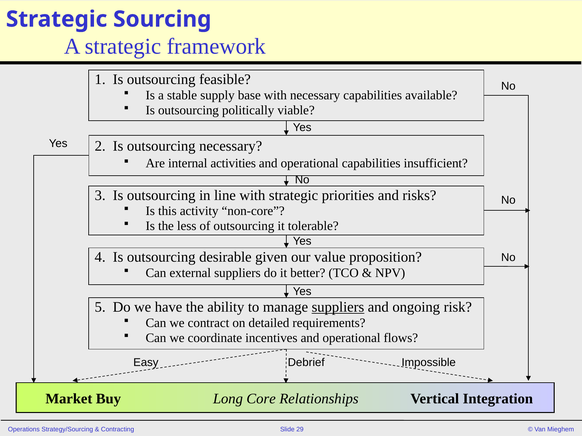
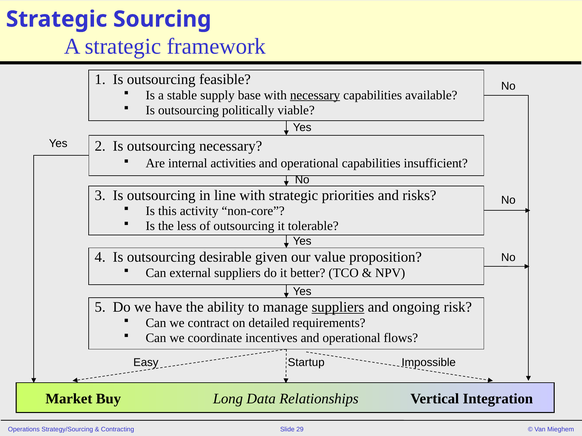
necessary underline: none -> present (315, 95)
Debrief: Debrief -> Startup (306, 363)
Core: Core -> Data (261, 399)
